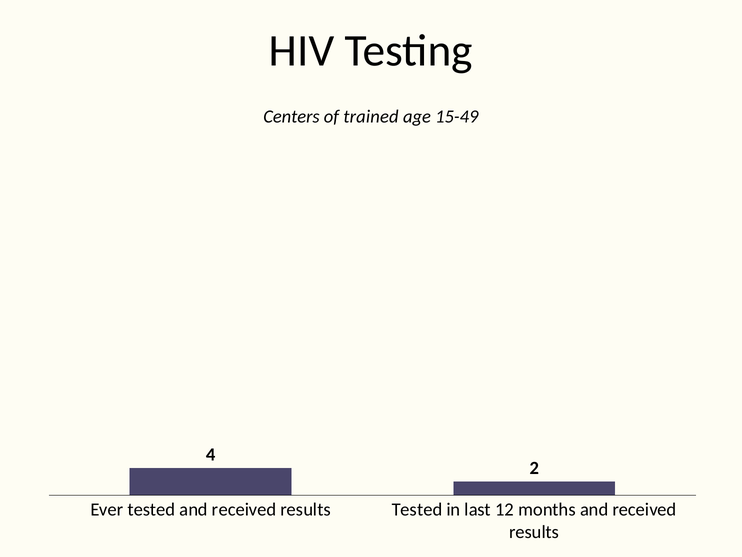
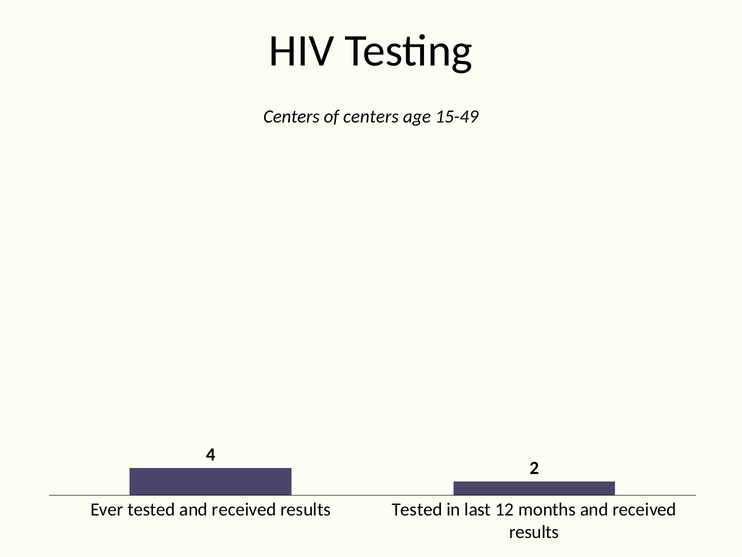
of trained: trained -> centers (371, 116)
